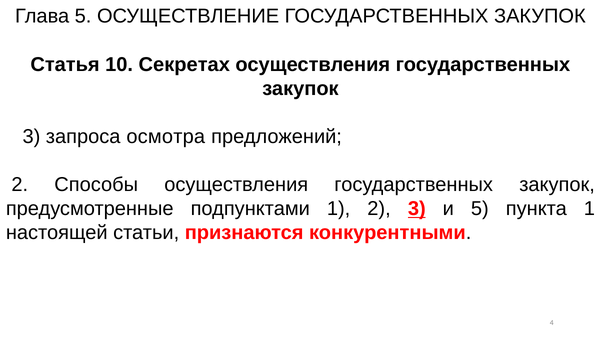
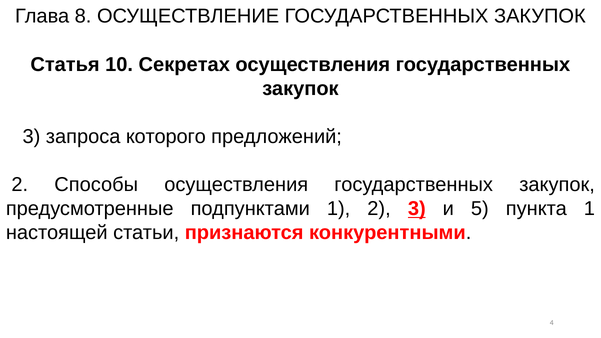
Глава 5: 5 -> 8 (83, 16)
осмотра: осмотра -> которого (166, 137)
